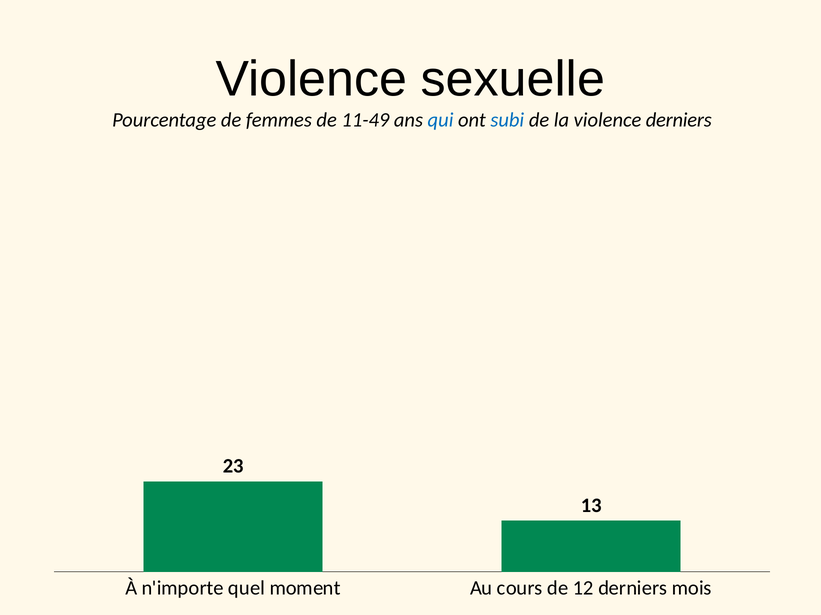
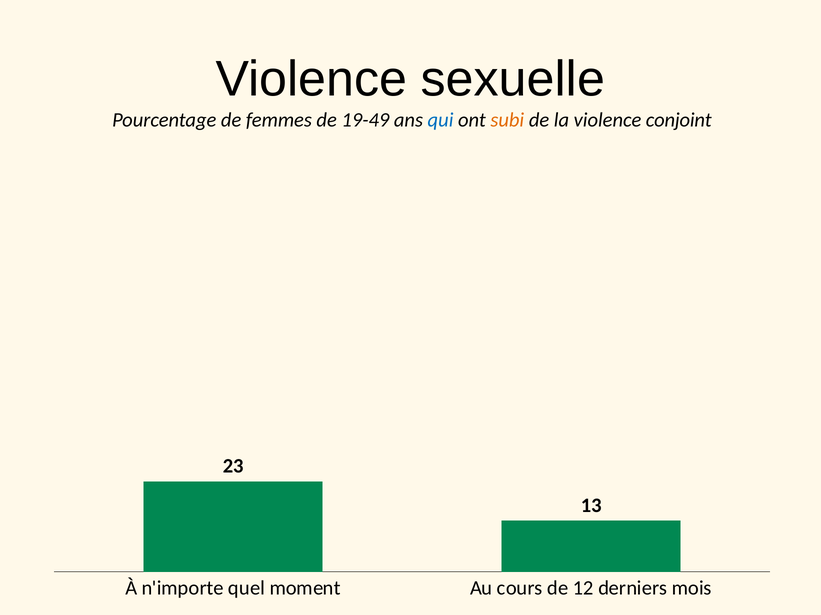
11-49: 11-49 -> 19-49 (365, 120)
subi colour: blue -> orange (507, 120)
violence derniers: derniers -> conjoint (679, 120)
